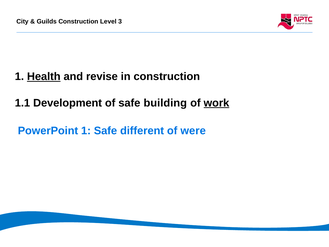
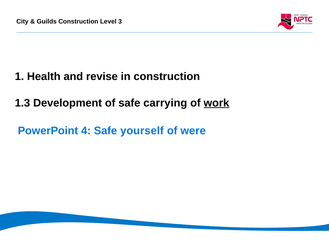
Health underline: present -> none (44, 77)
1.1: 1.1 -> 1.3 (22, 103)
building: building -> carrying (165, 103)
PowerPoint 1: 1 -> 4 (86, 131)
different: different -> yourself (142, 131)
